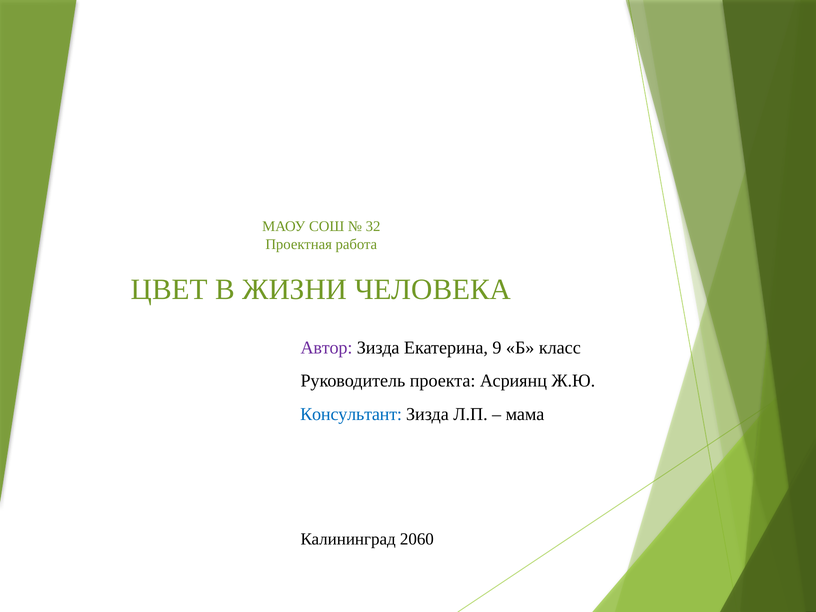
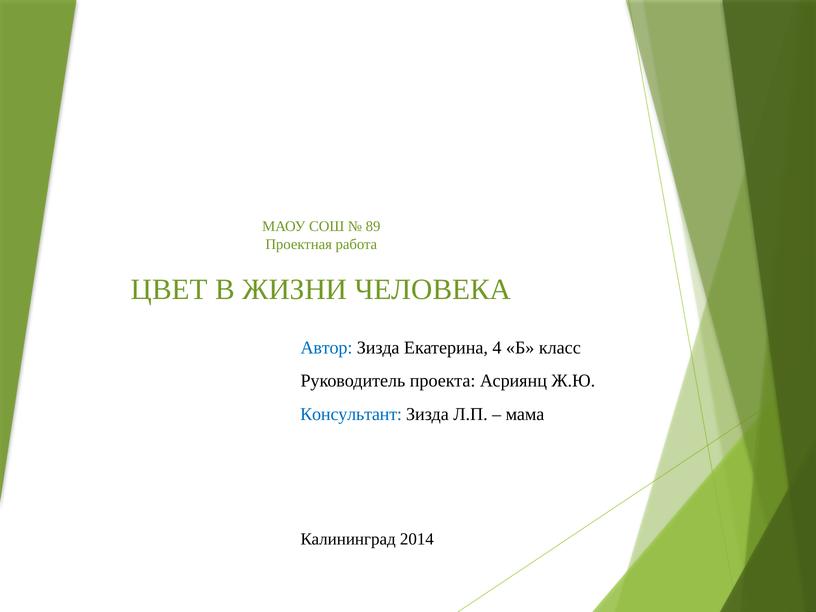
32: 32 -> 89 (373, 227)
Автор colour: purple -> blue (326, 348)
9: 9 -> 4 (497, 348)
2060: 2060 -> 2014 (417, 539)
